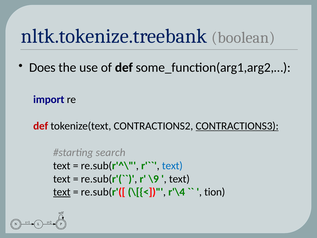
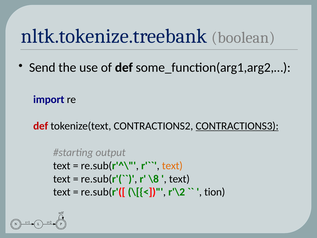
Does: Does -> Send (42, 67)
search: search -> output (111, 152)
text colour: blue -> orange (172, 165)
\9: \9 -> \8 (154, 179)
text underline: present -> none (62, 192)
r'\4: r'\4 -> r'\2 (177, 192)
